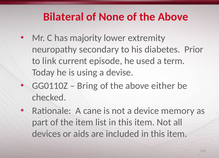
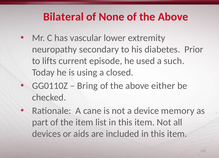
majority: majority -> vascular (86, 38)
link: link -> lifts (49, 61)
term: term -> such (174, 61)
devise: devise -> closed (120, 72)
